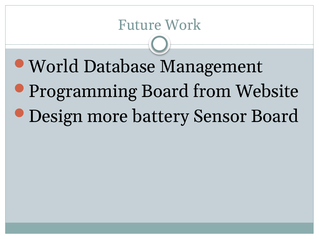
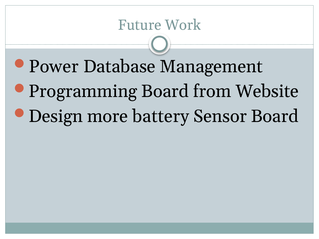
World: World -> Power (54, 67)
